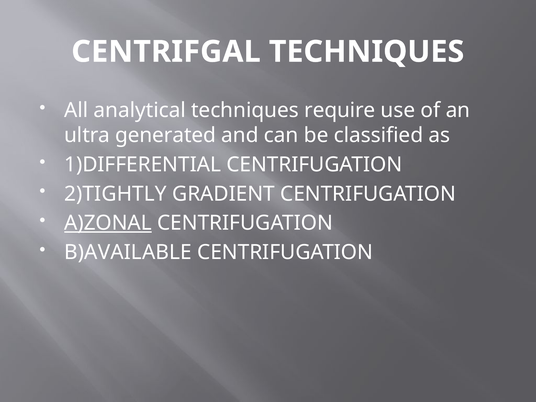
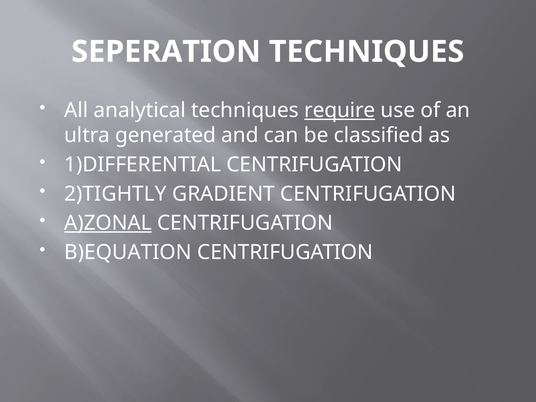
CENTRIFGAL: CENTRIFGAL -> SEPERATION (166, 52)
require underline: none -> present (340, 110)
B)AVAILABLE: B)AVAILABLE -> B)EQUATION (128, 252)
